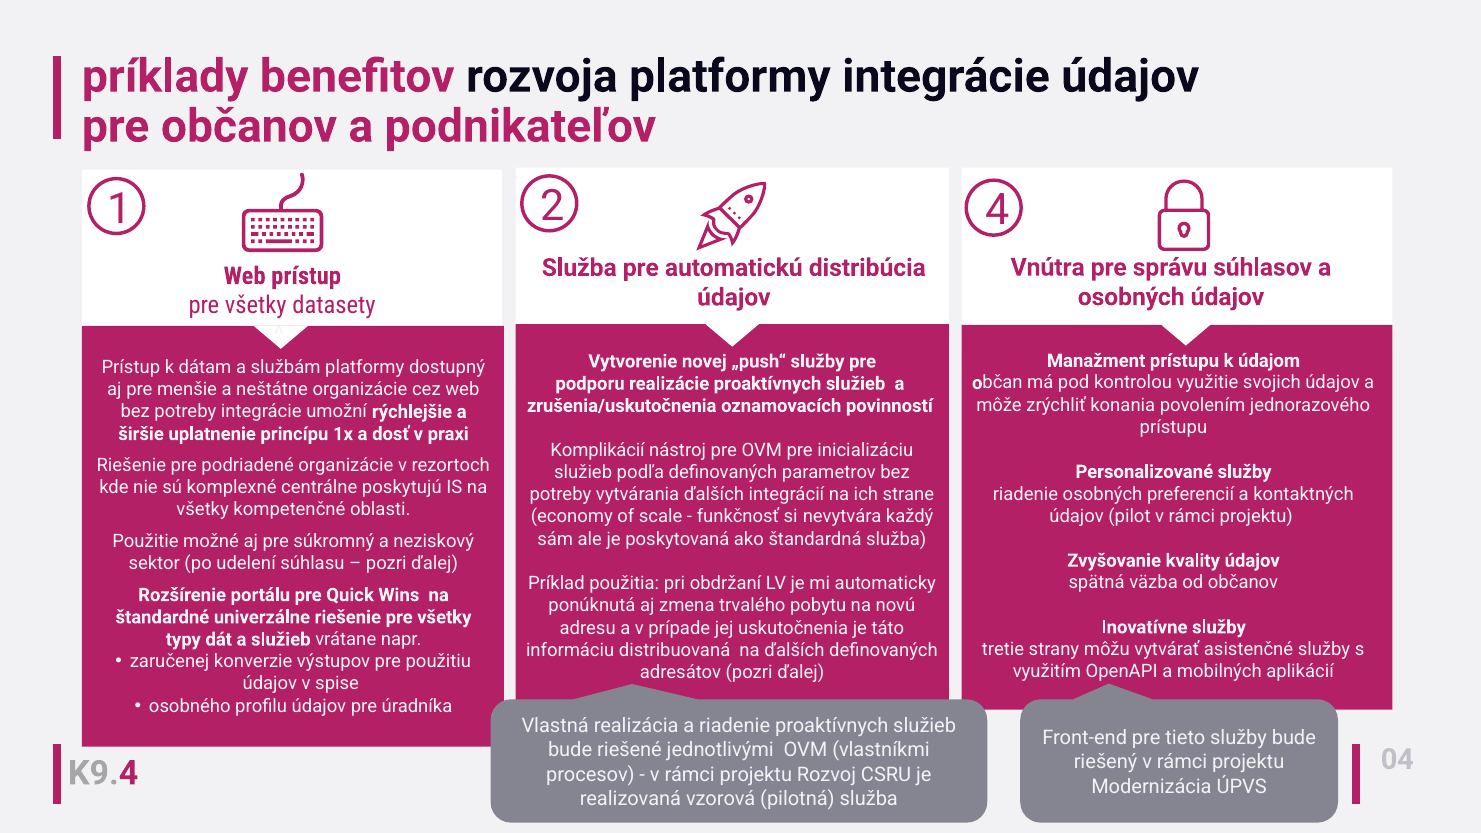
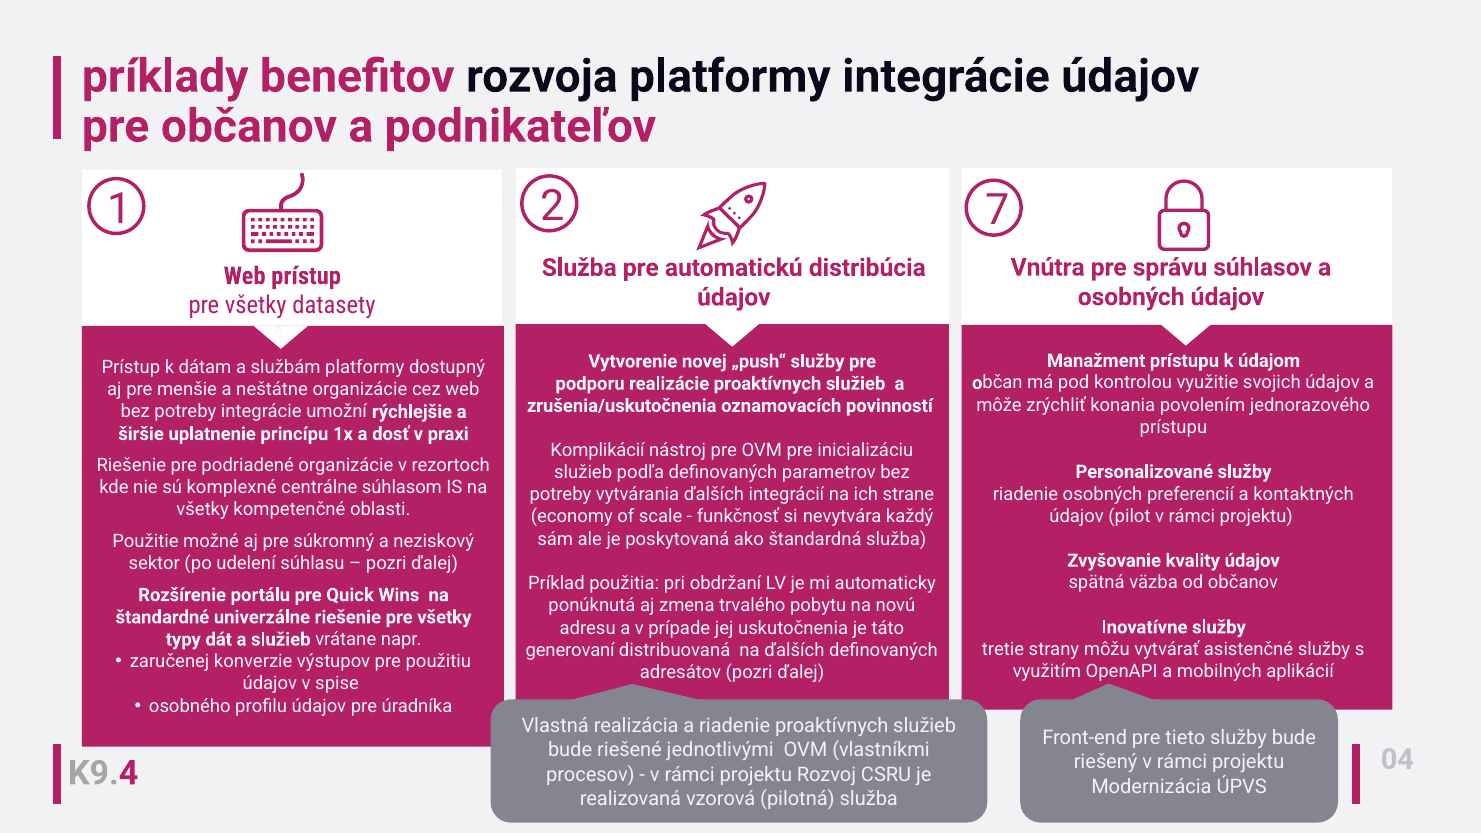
4: 4 -> 7 (997, 211)
poskytujú: poskytujú -> súhlasom (402, 488)
informáciu: informáciu -> generovaní (570, 650)
